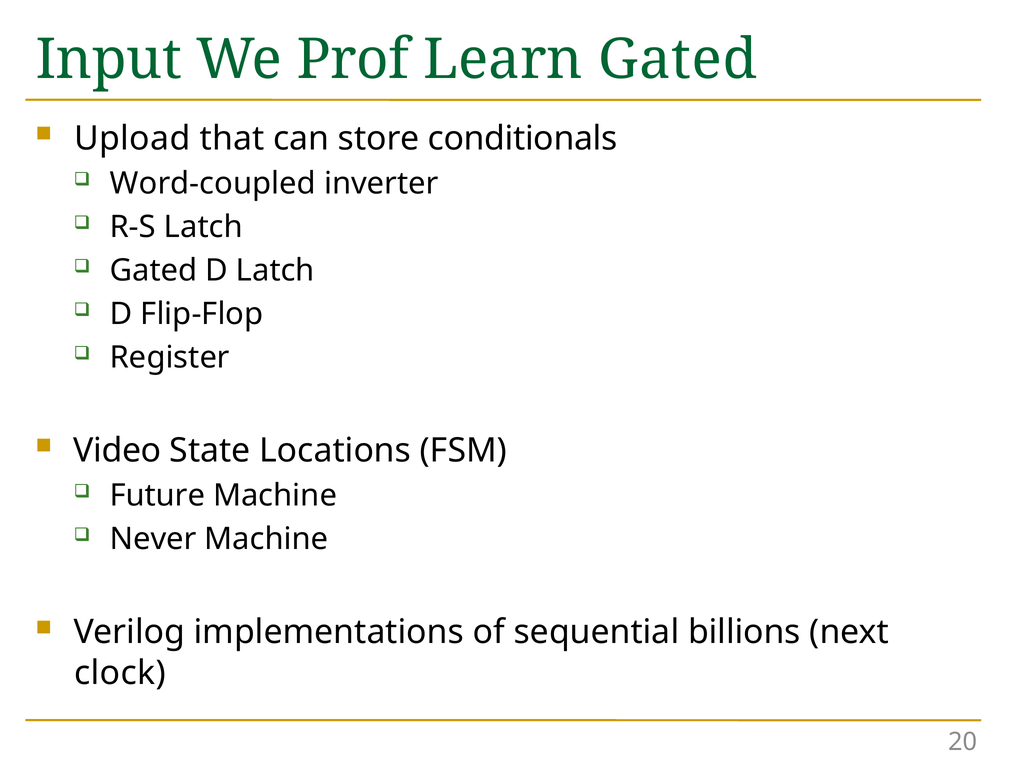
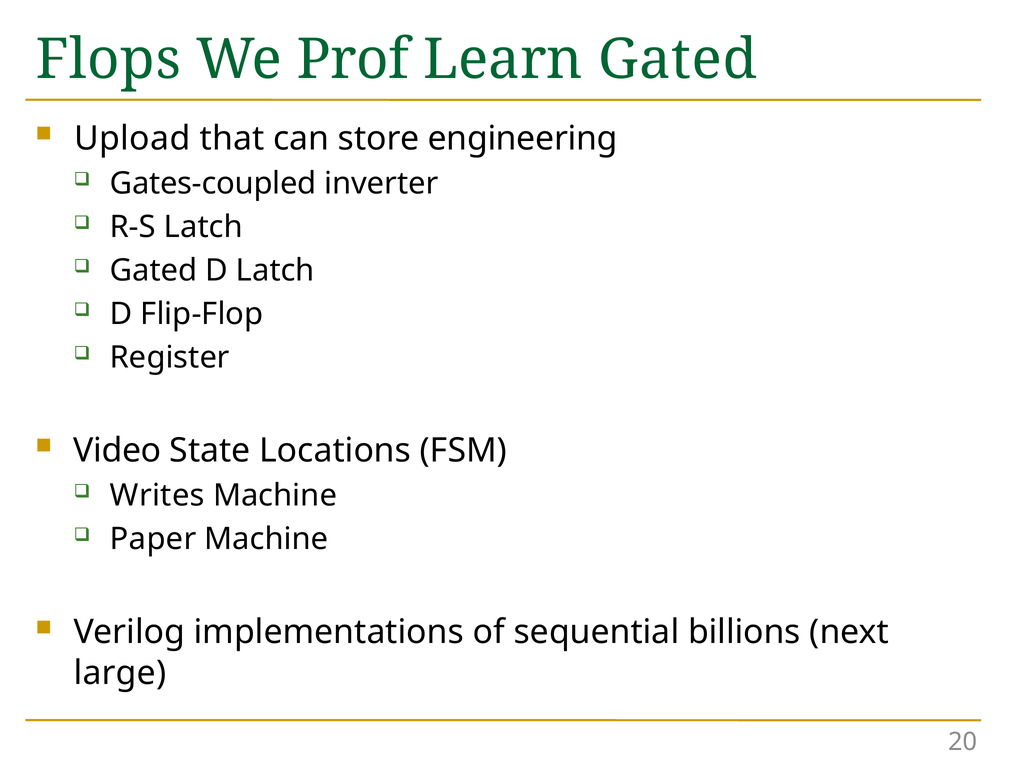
Input: Input -> Flops (108, 60)
conditionals: conditionals -> engineering (523, 138)
Word-coupled: Word-coupled -> Gates-coupled (213, 183)
Future: Future -> Writes (157, 495)
Never: Never -> Paper (153, 538)
clock: clock -> large (120, 672)
